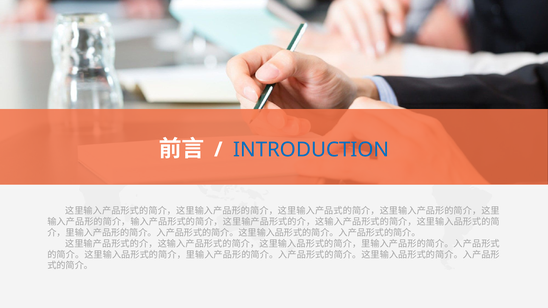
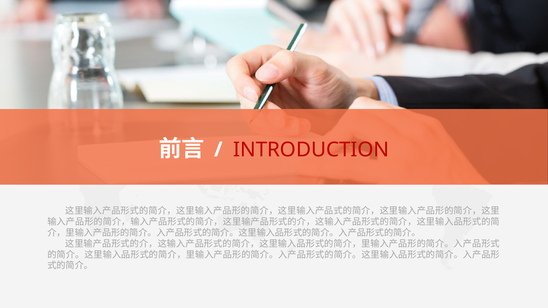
INTRODUCTION colour: blue -> red (311, 150)
